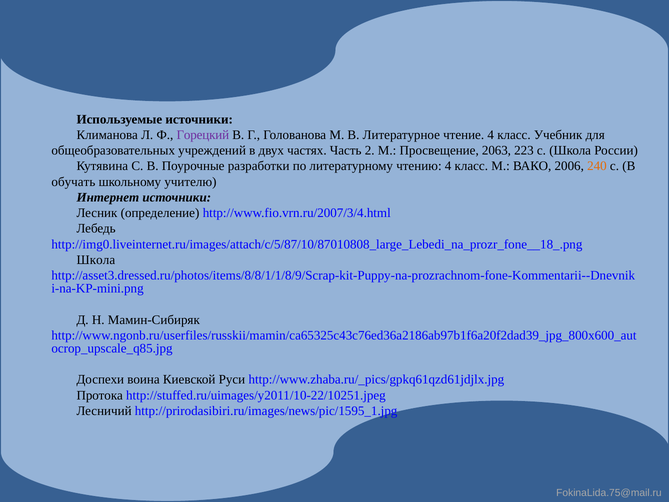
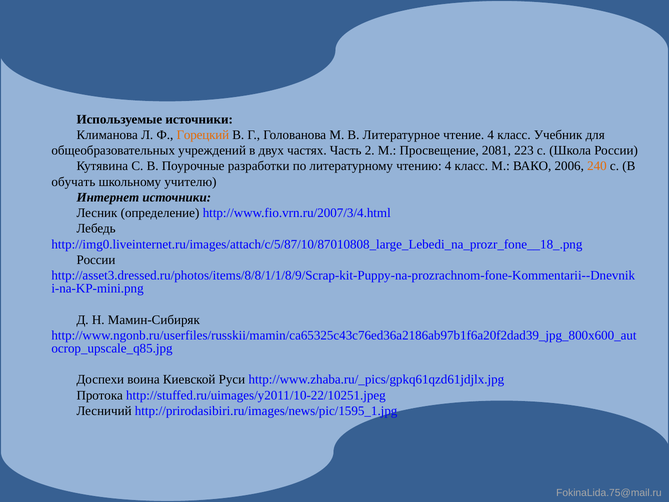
Горецкий colour: purple -> orange (203, 135)
2063: 2063 -> 2081 (496, 150)
Школа: Школа -> России (96, 260)
